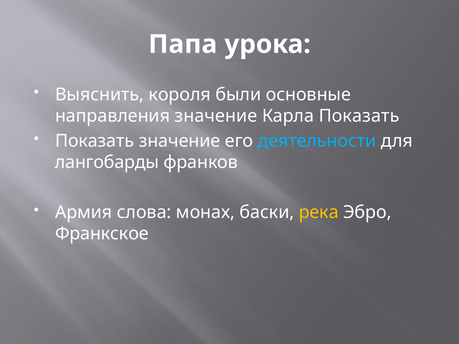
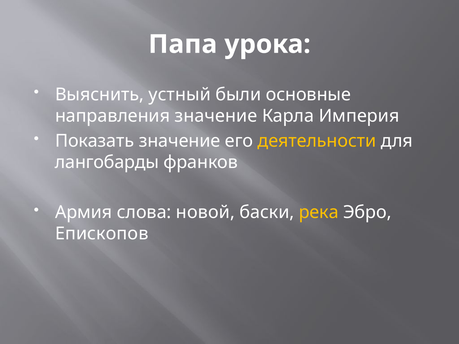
короля: короля -> устный (180, 95)
Карла Показать: Показать -> Империя (359, 116)
деятельности colour: light blue -> yellow (317, 141)
монах: монах -> новой (205, 212)
Франкское: Франкское -> Епископов (102, 234)
